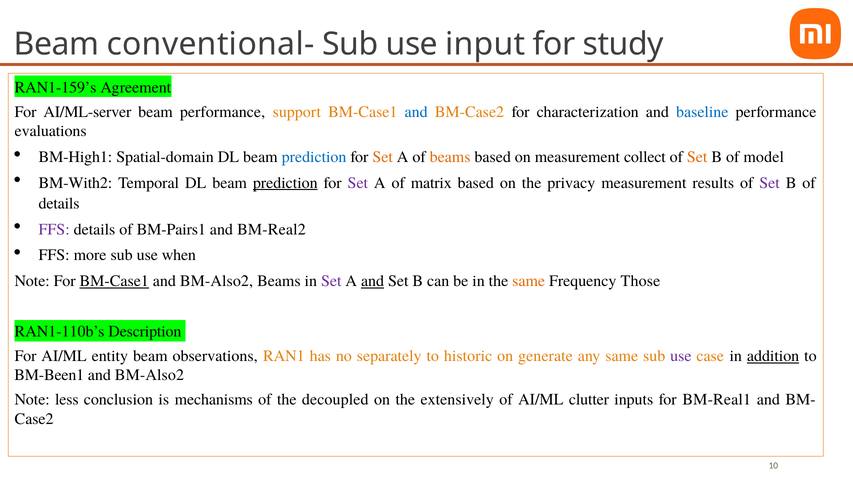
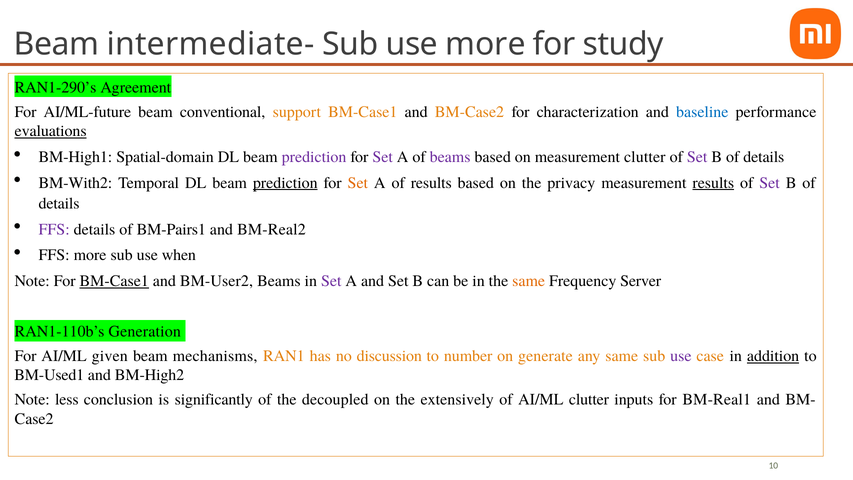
conventional-: conventional- -> intermediate- (211, 44)
use input: input -> more (486, 44)
RAN1-159’s: RAN1-159’s -> RAN1-290’s (56, 87)
AI/ML-server: AI/ML-server -> AI/ML-future (87, 112)
beam performance: performance -> conventional (223, 112)
and colour: blue -> black (416, 112)
evaluations underline: none -> present (51, 131)
prediction colour: blue -> purple (314, 157)
Set colour: orange -> purple (383, 157)
beams colour: orange -> purple (450, 157)
measurement collect: collect -> clutter (645, 157)
Set colour: orange -> purple (697, 157)
model: model -> details (764, 157)
Set colour: purple -> orange (358, 183)
of matrix: matrix -> results (431, 183)
results underline: none -> present (713, 183)
BM-Also2: BM-Also2 -> BM-User2 (216, 281)
and underline: present -> none (373, 281)
Those: Those -> Server (641, 281)
Description: Description -> Generation (145, 331)
entity: entity -> given (110, 356)
observations: observations -> mechanisms (215, 356)
separately: separately -> discussion (389, 356)
historic: historic -> number (468, 356)
BM-Been1: BM-Been1 -> BM-Used1 (49, 375)
BM-Also2: BM-Also2 -> BM-High2 (150, 375)
mechanisms: mechanisms -> significantly (214, 400)
